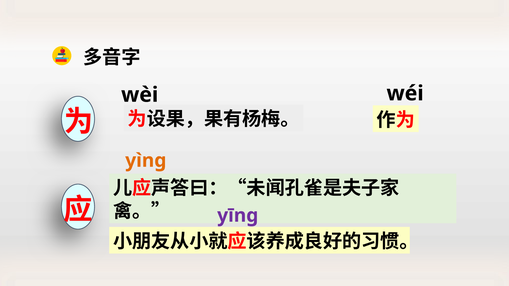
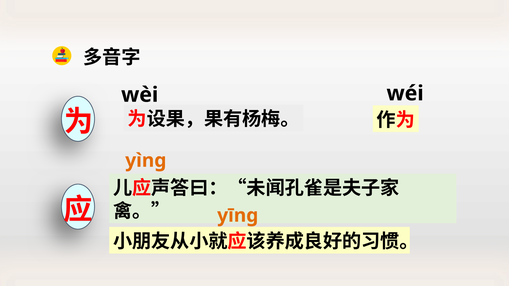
yīng colour: purple -> orange (238, 216)
